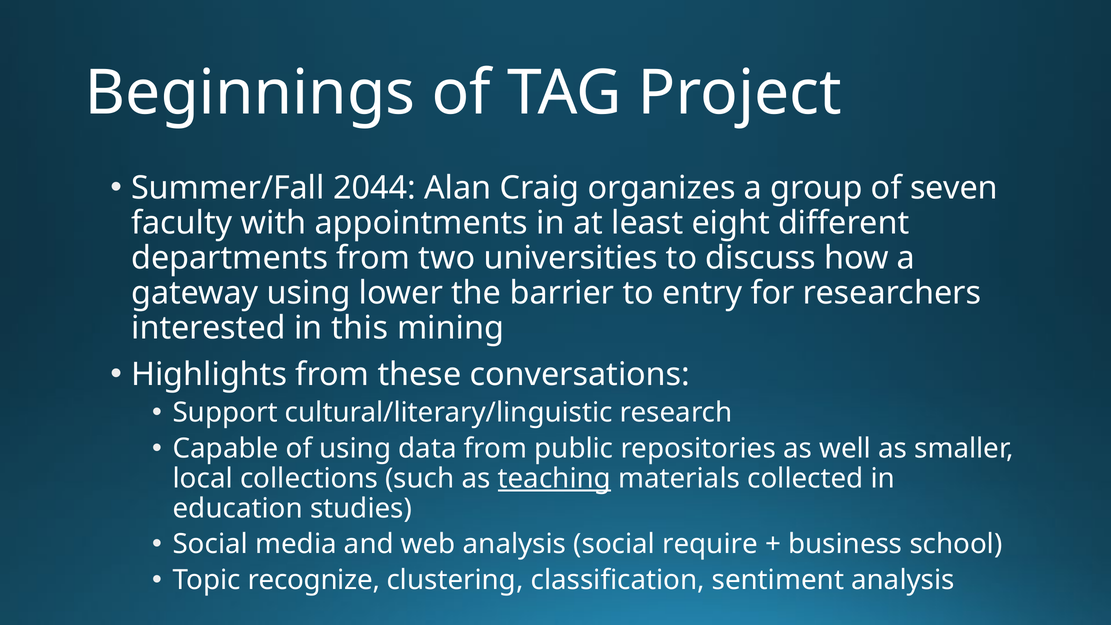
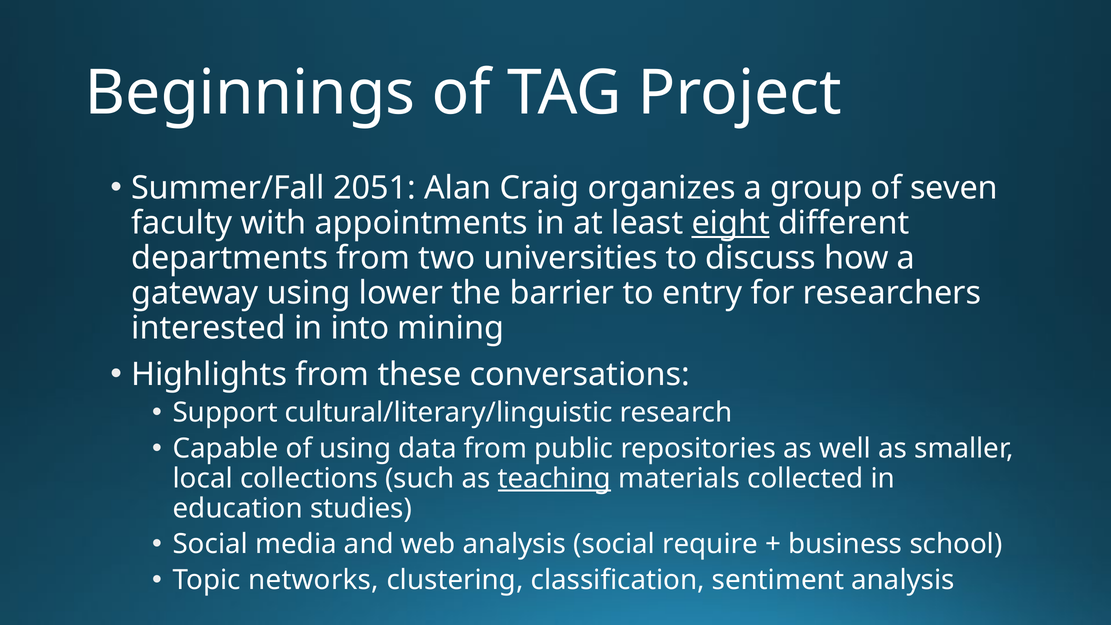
2044: 2044 -> 2051 (374, 188)
eight underline: none -> present (731, 223)
this: this -> into (360, 328)
recognize: recognize -> networks (314, 580)
